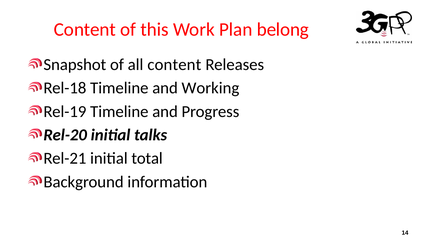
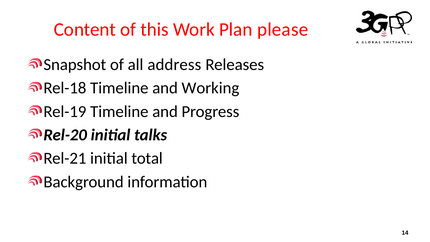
belong: belong -> please (283, 30)
all content: content -> address (174, 65)
